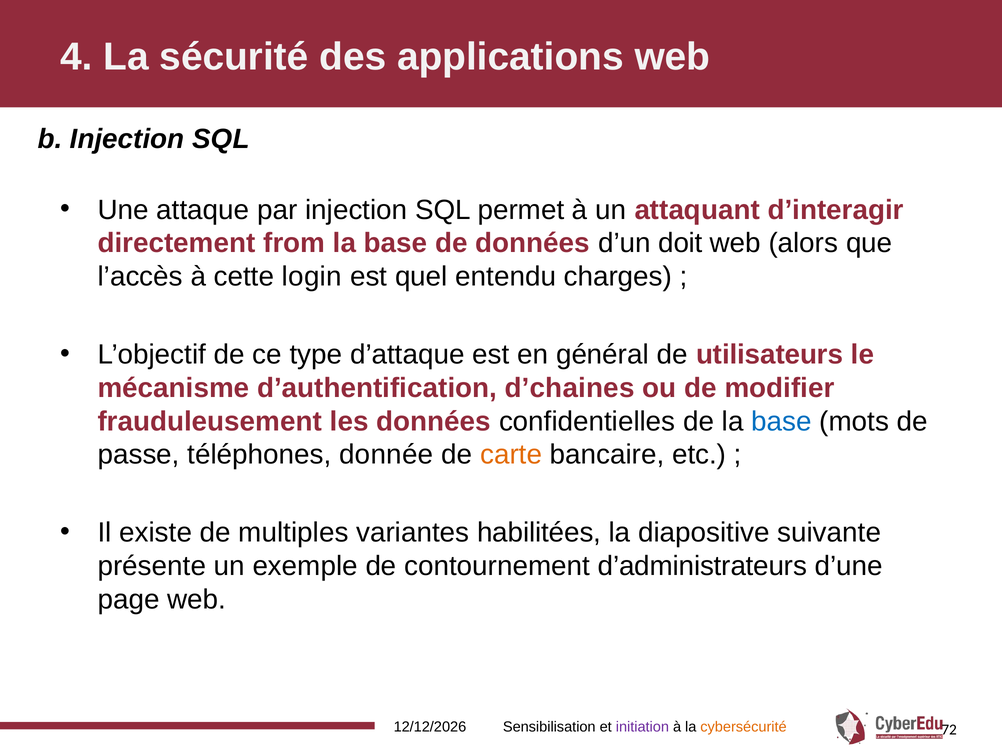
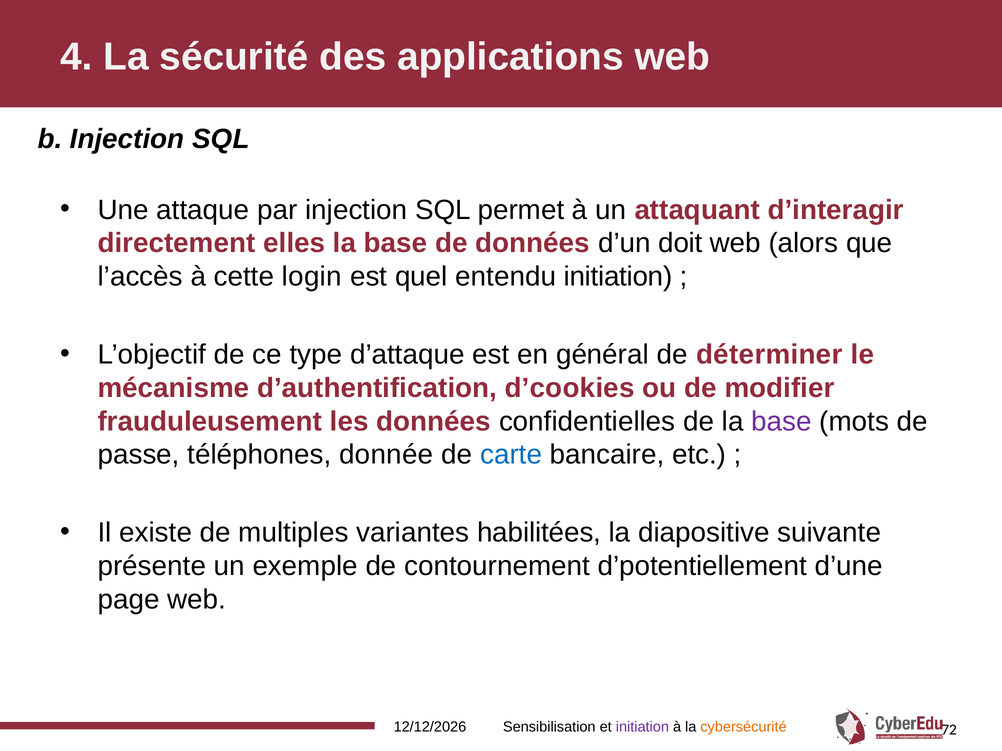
from: from -> elles (294, 243)
entendu charges: charges -> initiation (618, 277)
utilisateurs: utilisateurs -> déterminer (769, 355)
d’chaines: d’chaines -> d’cookies (570, 388)
base colour: blue -> purple (782, 422)
carte colour: orange -> blue (511, 455)
d’administrateurs: d’administrateurs -> d’potentiellement (702, 566)
